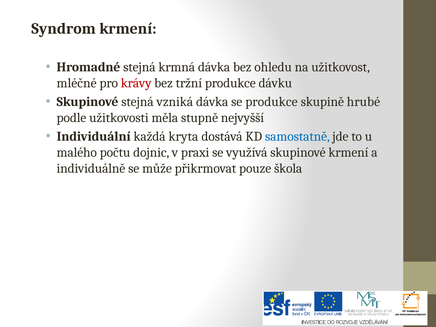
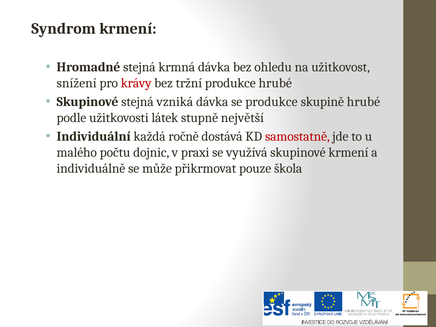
mléčné: mléčné -> snížení (77, 83)
produkce dávku: dávku -> hrubé (275, 83)
měla: měla -> látek (165, 118)
nejvyšší: nejvyšší -> největší (242, 118)
kryta: kryta -> ročně (184, 136)
samostatně colour: blue -> red (297, 136)
